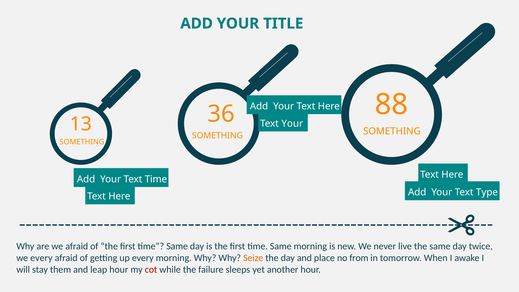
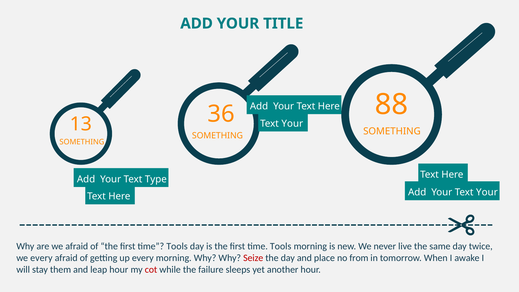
Text Time: Time -> Type (156, 179)
Your Text Type: Type -> Your (487, 192)
Same: Same -> Tools (177, 246)
Same: Same -> Tools (281, 246)
Seize colour: orange -> red (253, 258)
